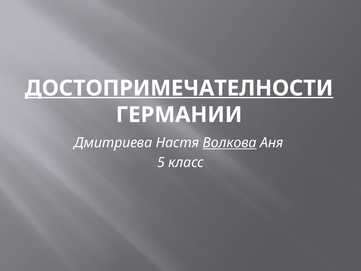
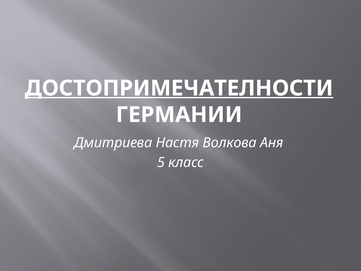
Волкова underline: present -> none (230, 143)
